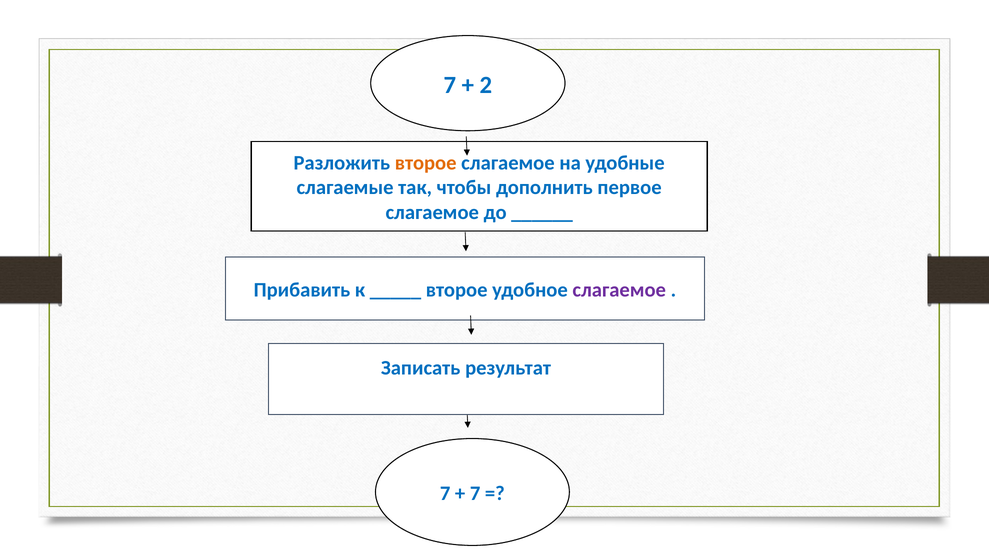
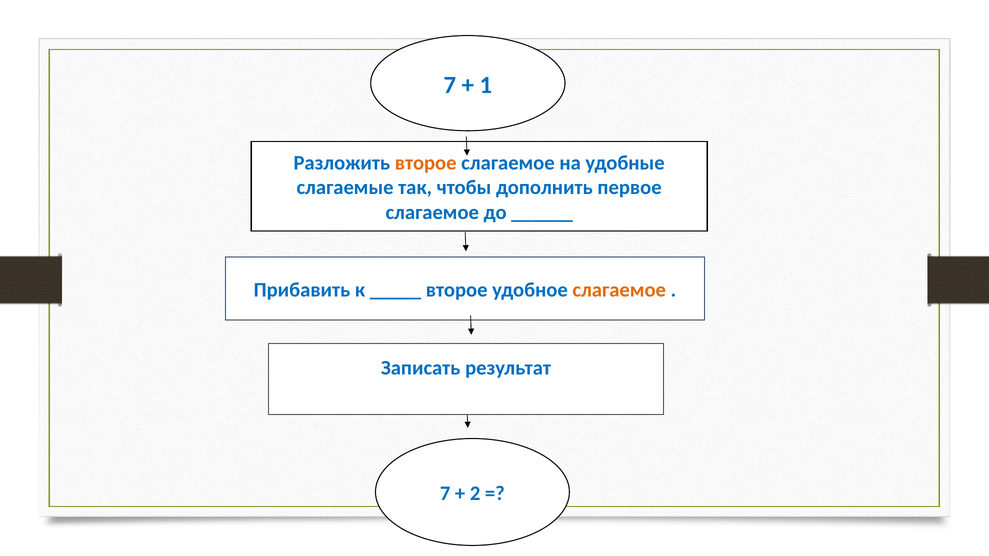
2: 2 -> 1 (486, 85)
слагаемое colour: purple -> orange (619, 290)
7: 7 -> 2 (475, 494)
